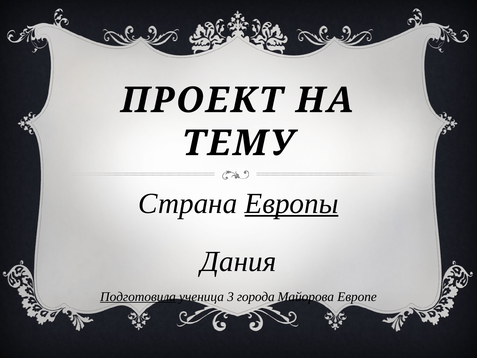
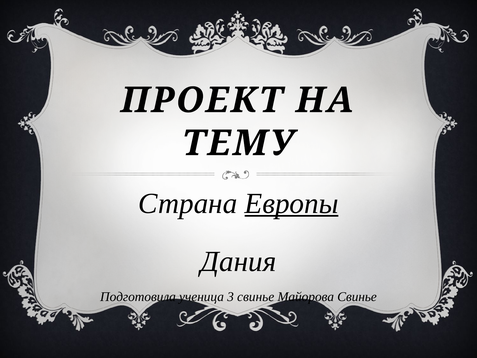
Подготовила underline: present -> none (138, 296)
3 города: города -> свинье (256, 296)
Майорова Европе: Европе -> Свинье (357, 296)
